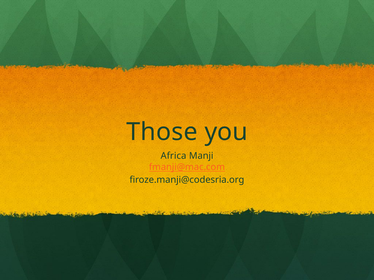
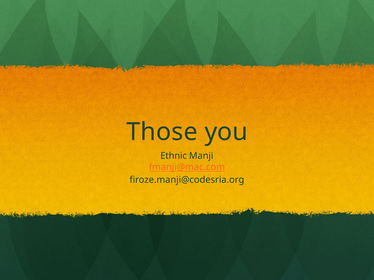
Africa: Africa -> Ethnic (174, 156)
